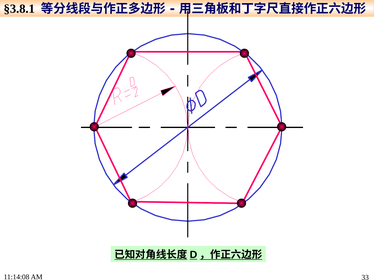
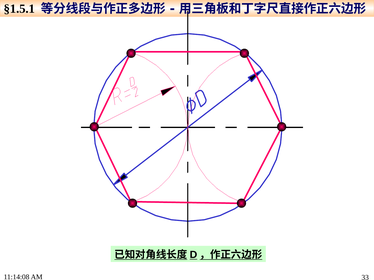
§3.8.1: §3.8.1 -> §1.5.1 (19, 9)
